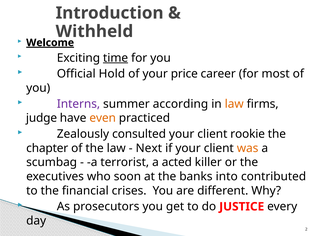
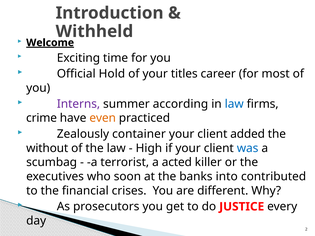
time underline: present -> none (116, 58)
price: price -> titles (184, 74)
law colour: orange -> blue (234, 104)
judge: judge -> crime (42, 118)
consulted: consulted -> container (139, 134)
rookie: rookie -> added (248, 134)
chapter: chapter -> without (47, 148)
Next: Next -> High (149, 148)
was colour: orange -> blue (248, 148)
